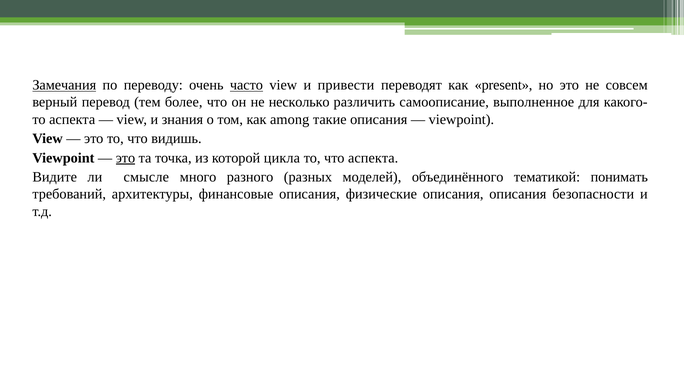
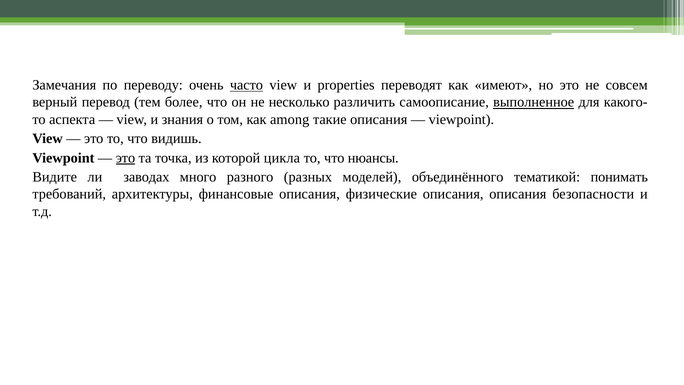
Замечания underline: present -> none (64, 85)
привести: привести -> properties (346, 85)
present: present -> имеют (503, 85)
выполненное underline: none -> present (534, 102)
что аспекта: аспекта -> нюансы (373, 158)
смысле: смысле -> заводах (146, 177)
